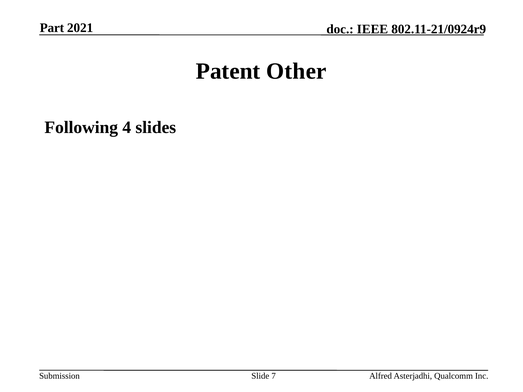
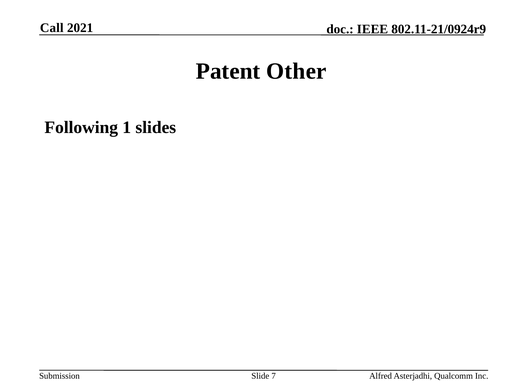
Part: Part -> Call (52, 28)
4: 4 -> 1 (127, 128)
